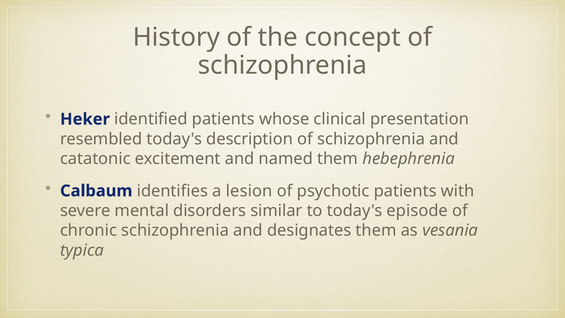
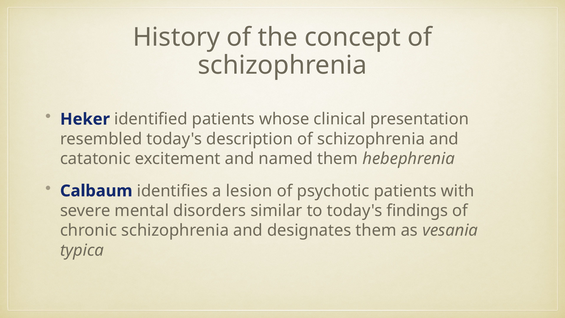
episode: episode -> findings (417, 211)
